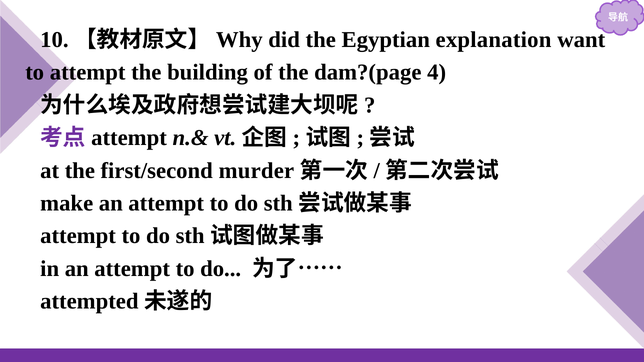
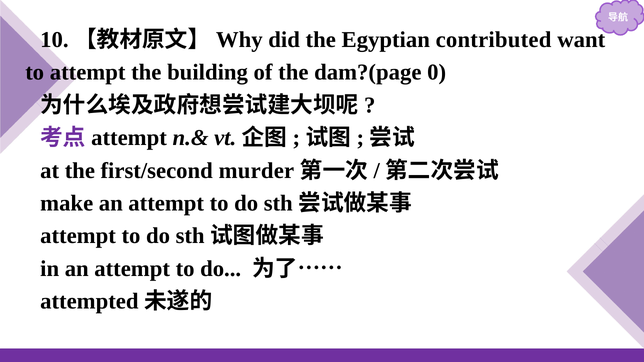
explanation: explanation -> contributed (494, 40)
4: 4 -> 0 (437, 73)
